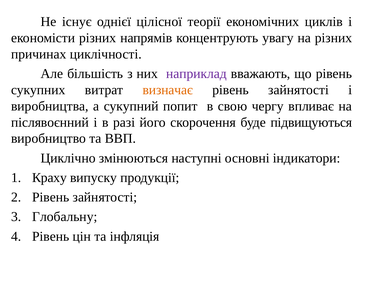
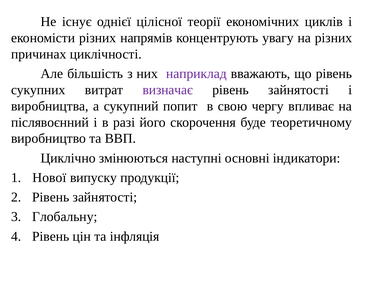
визначає colour: orange -> purple (168, 90)
підвищуються: підвищуються -> теоретичному (311, 122)
Краху: Краху -> Нової (49, 178)
